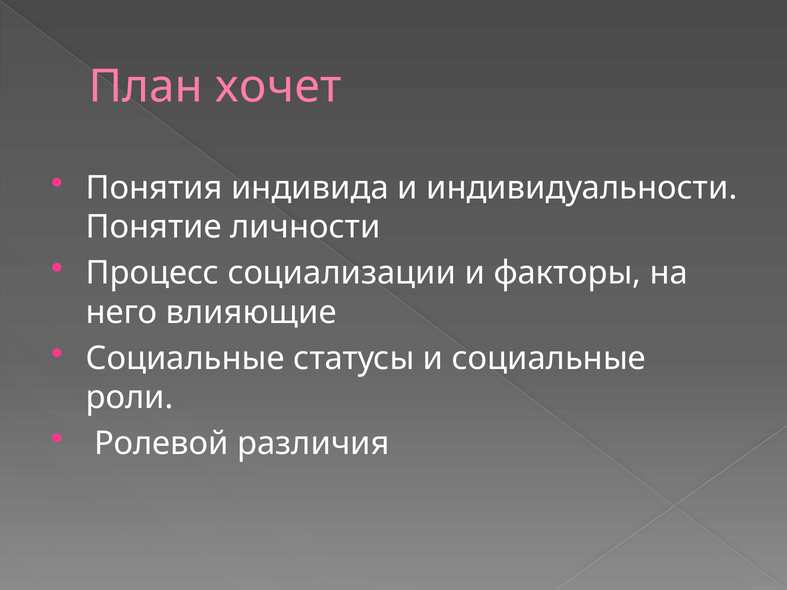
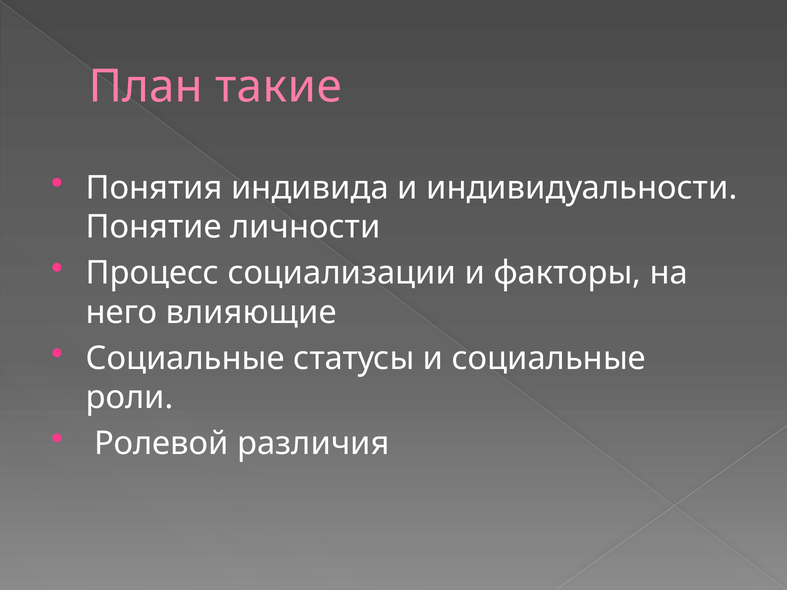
хочет: хочет -> такие (279, 86)
